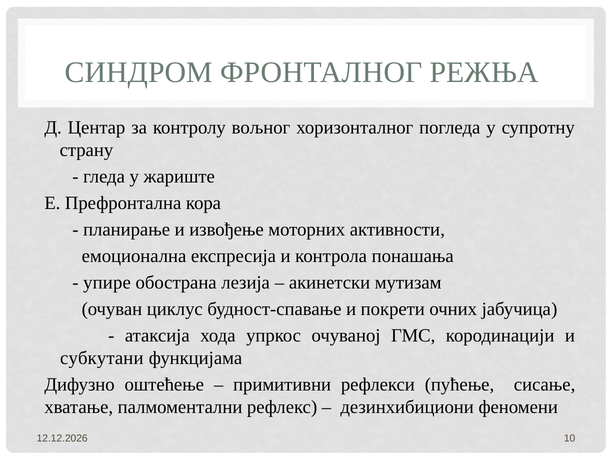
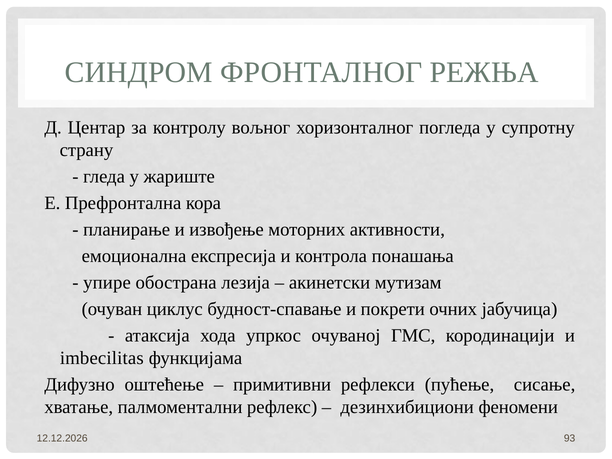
субкутани: субкутани -> imbecilitas (102, 358)
10: 10 -> 93 (570, 438)
